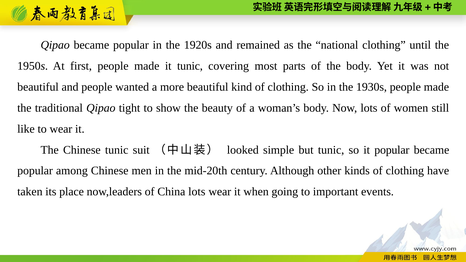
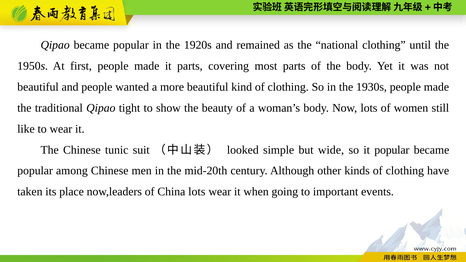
it tunic: tunic -> parts (190, 66)
but tunic: tunic -> wide (331, 150)
